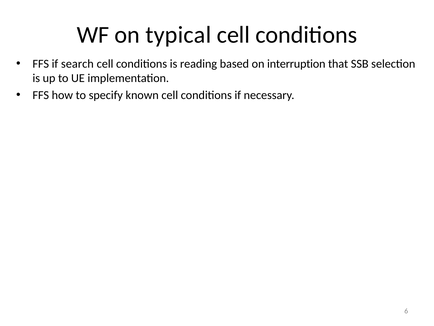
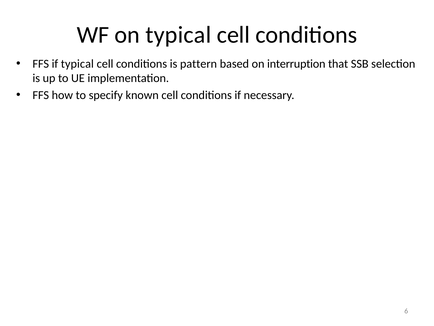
if search: search -> typical (77, 64)
reading: reading -> pattern (199, 64)
